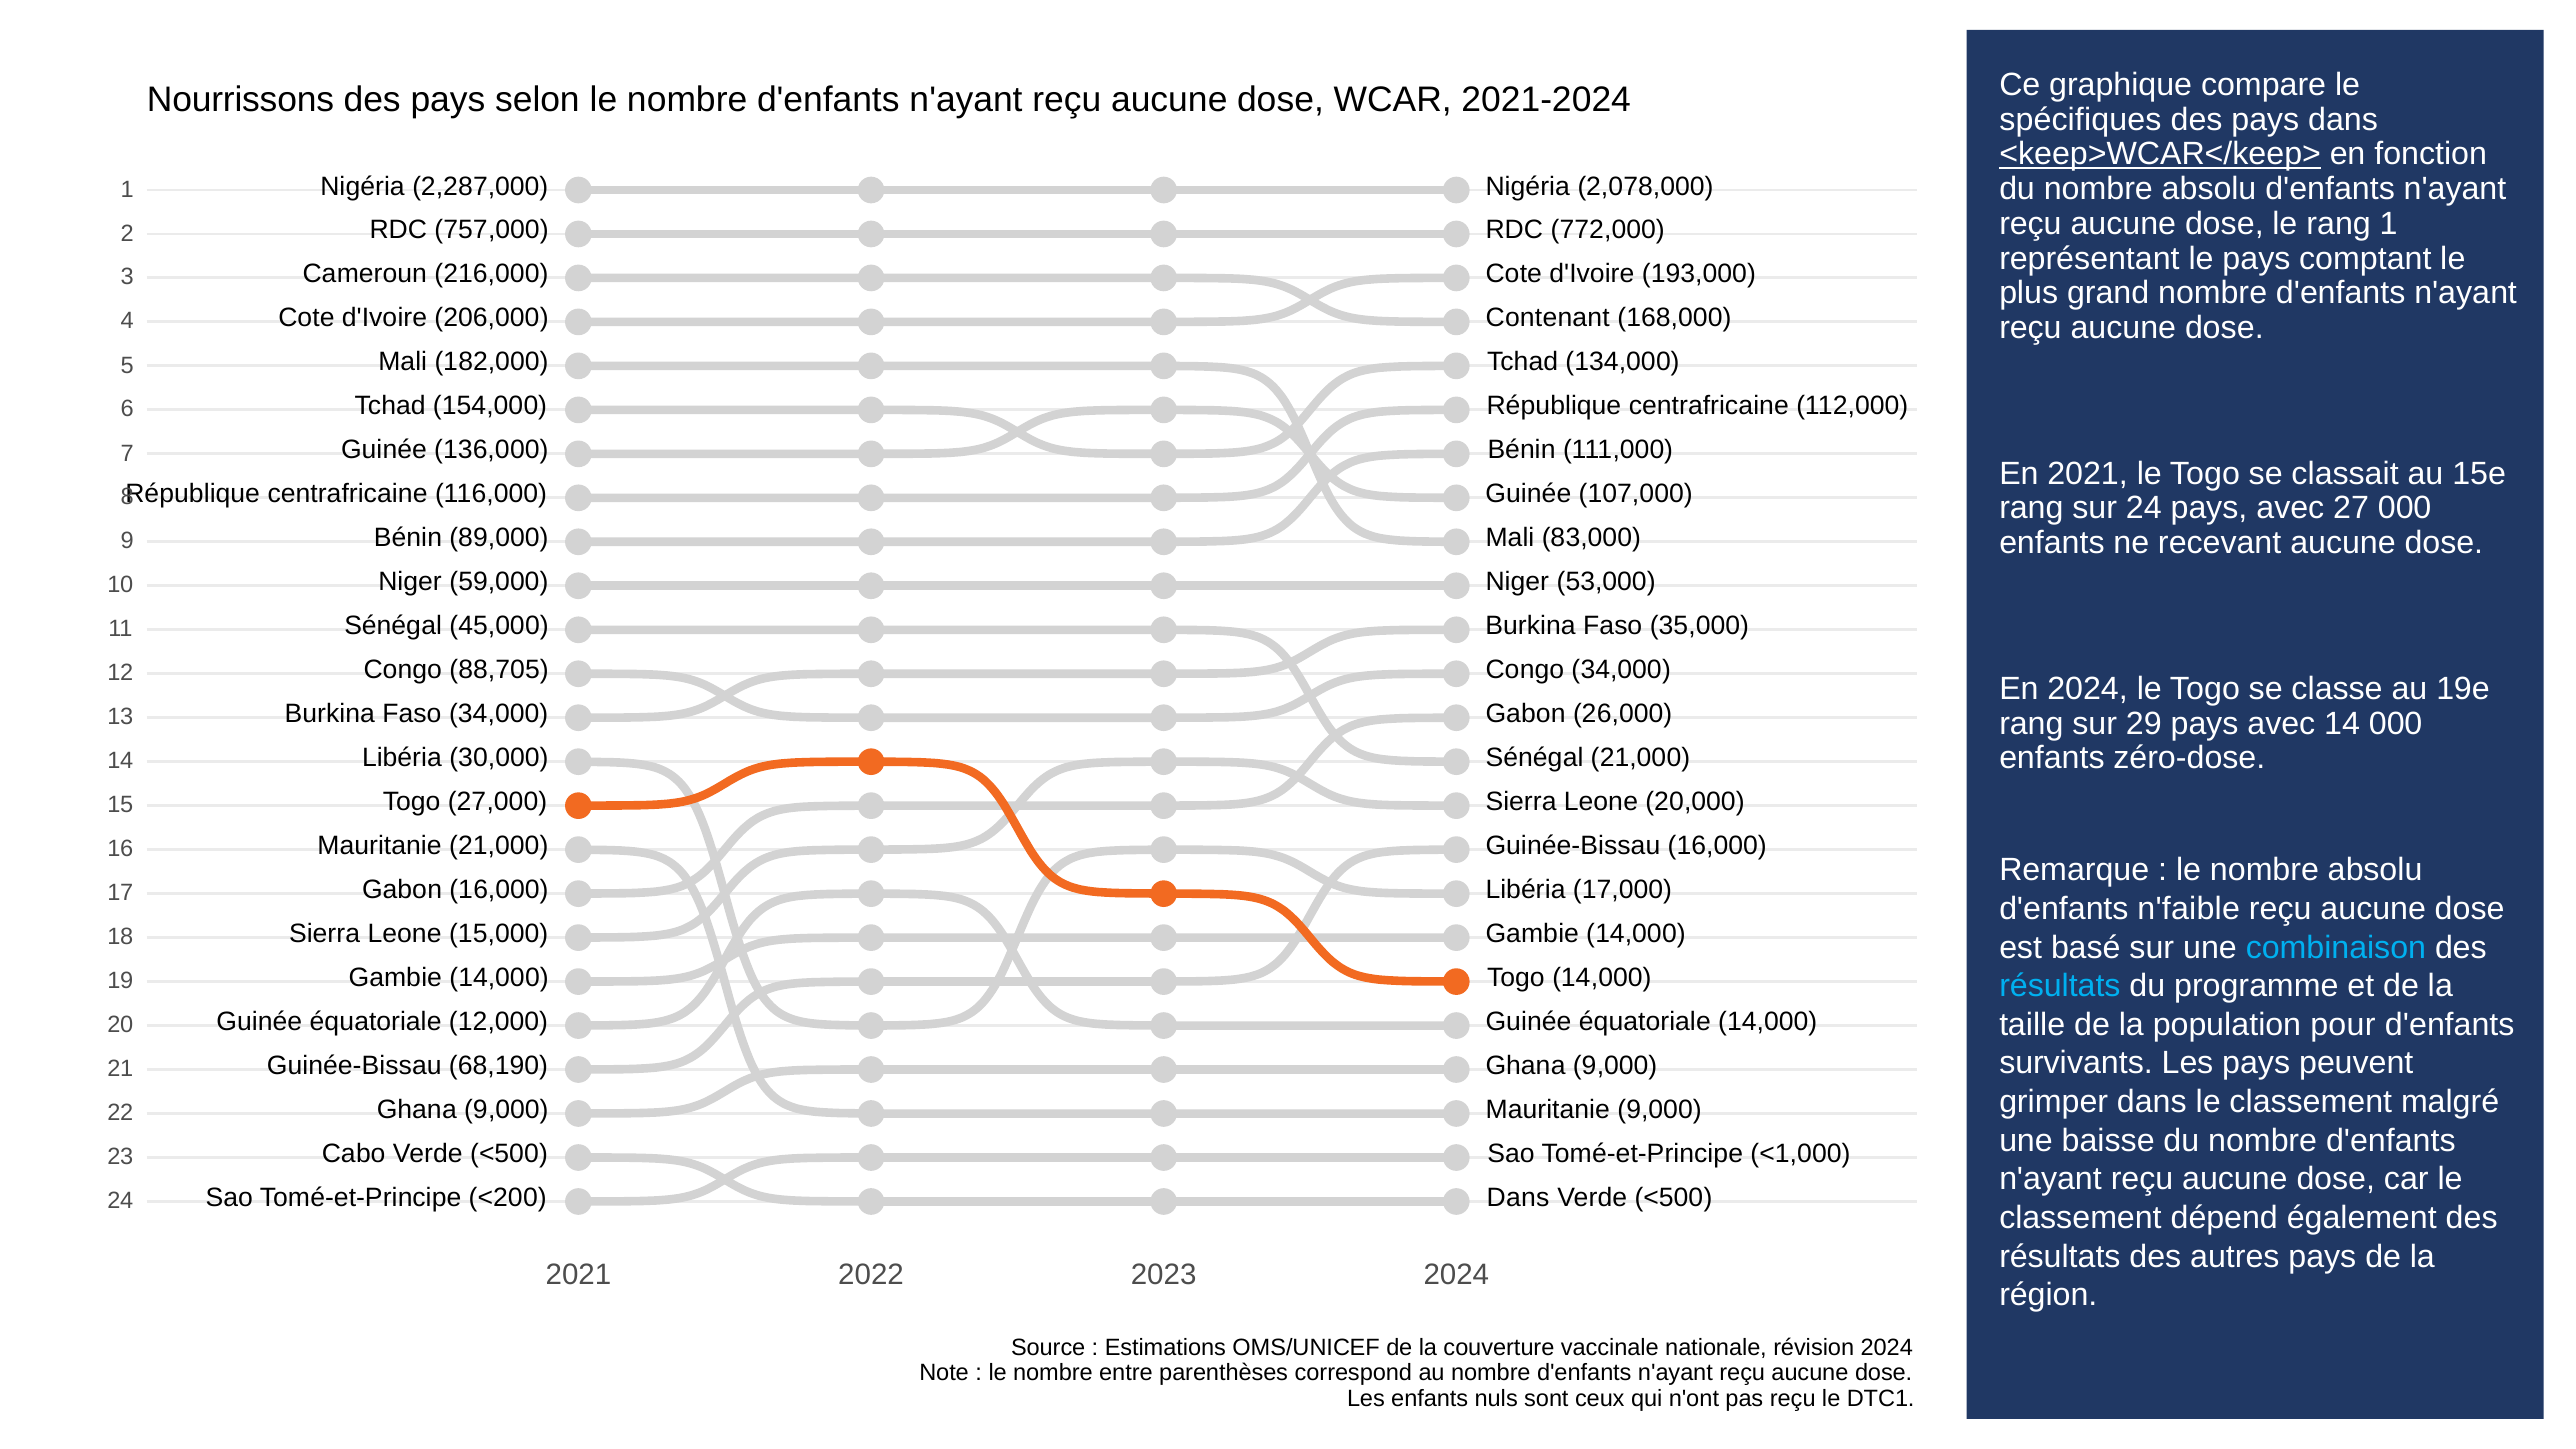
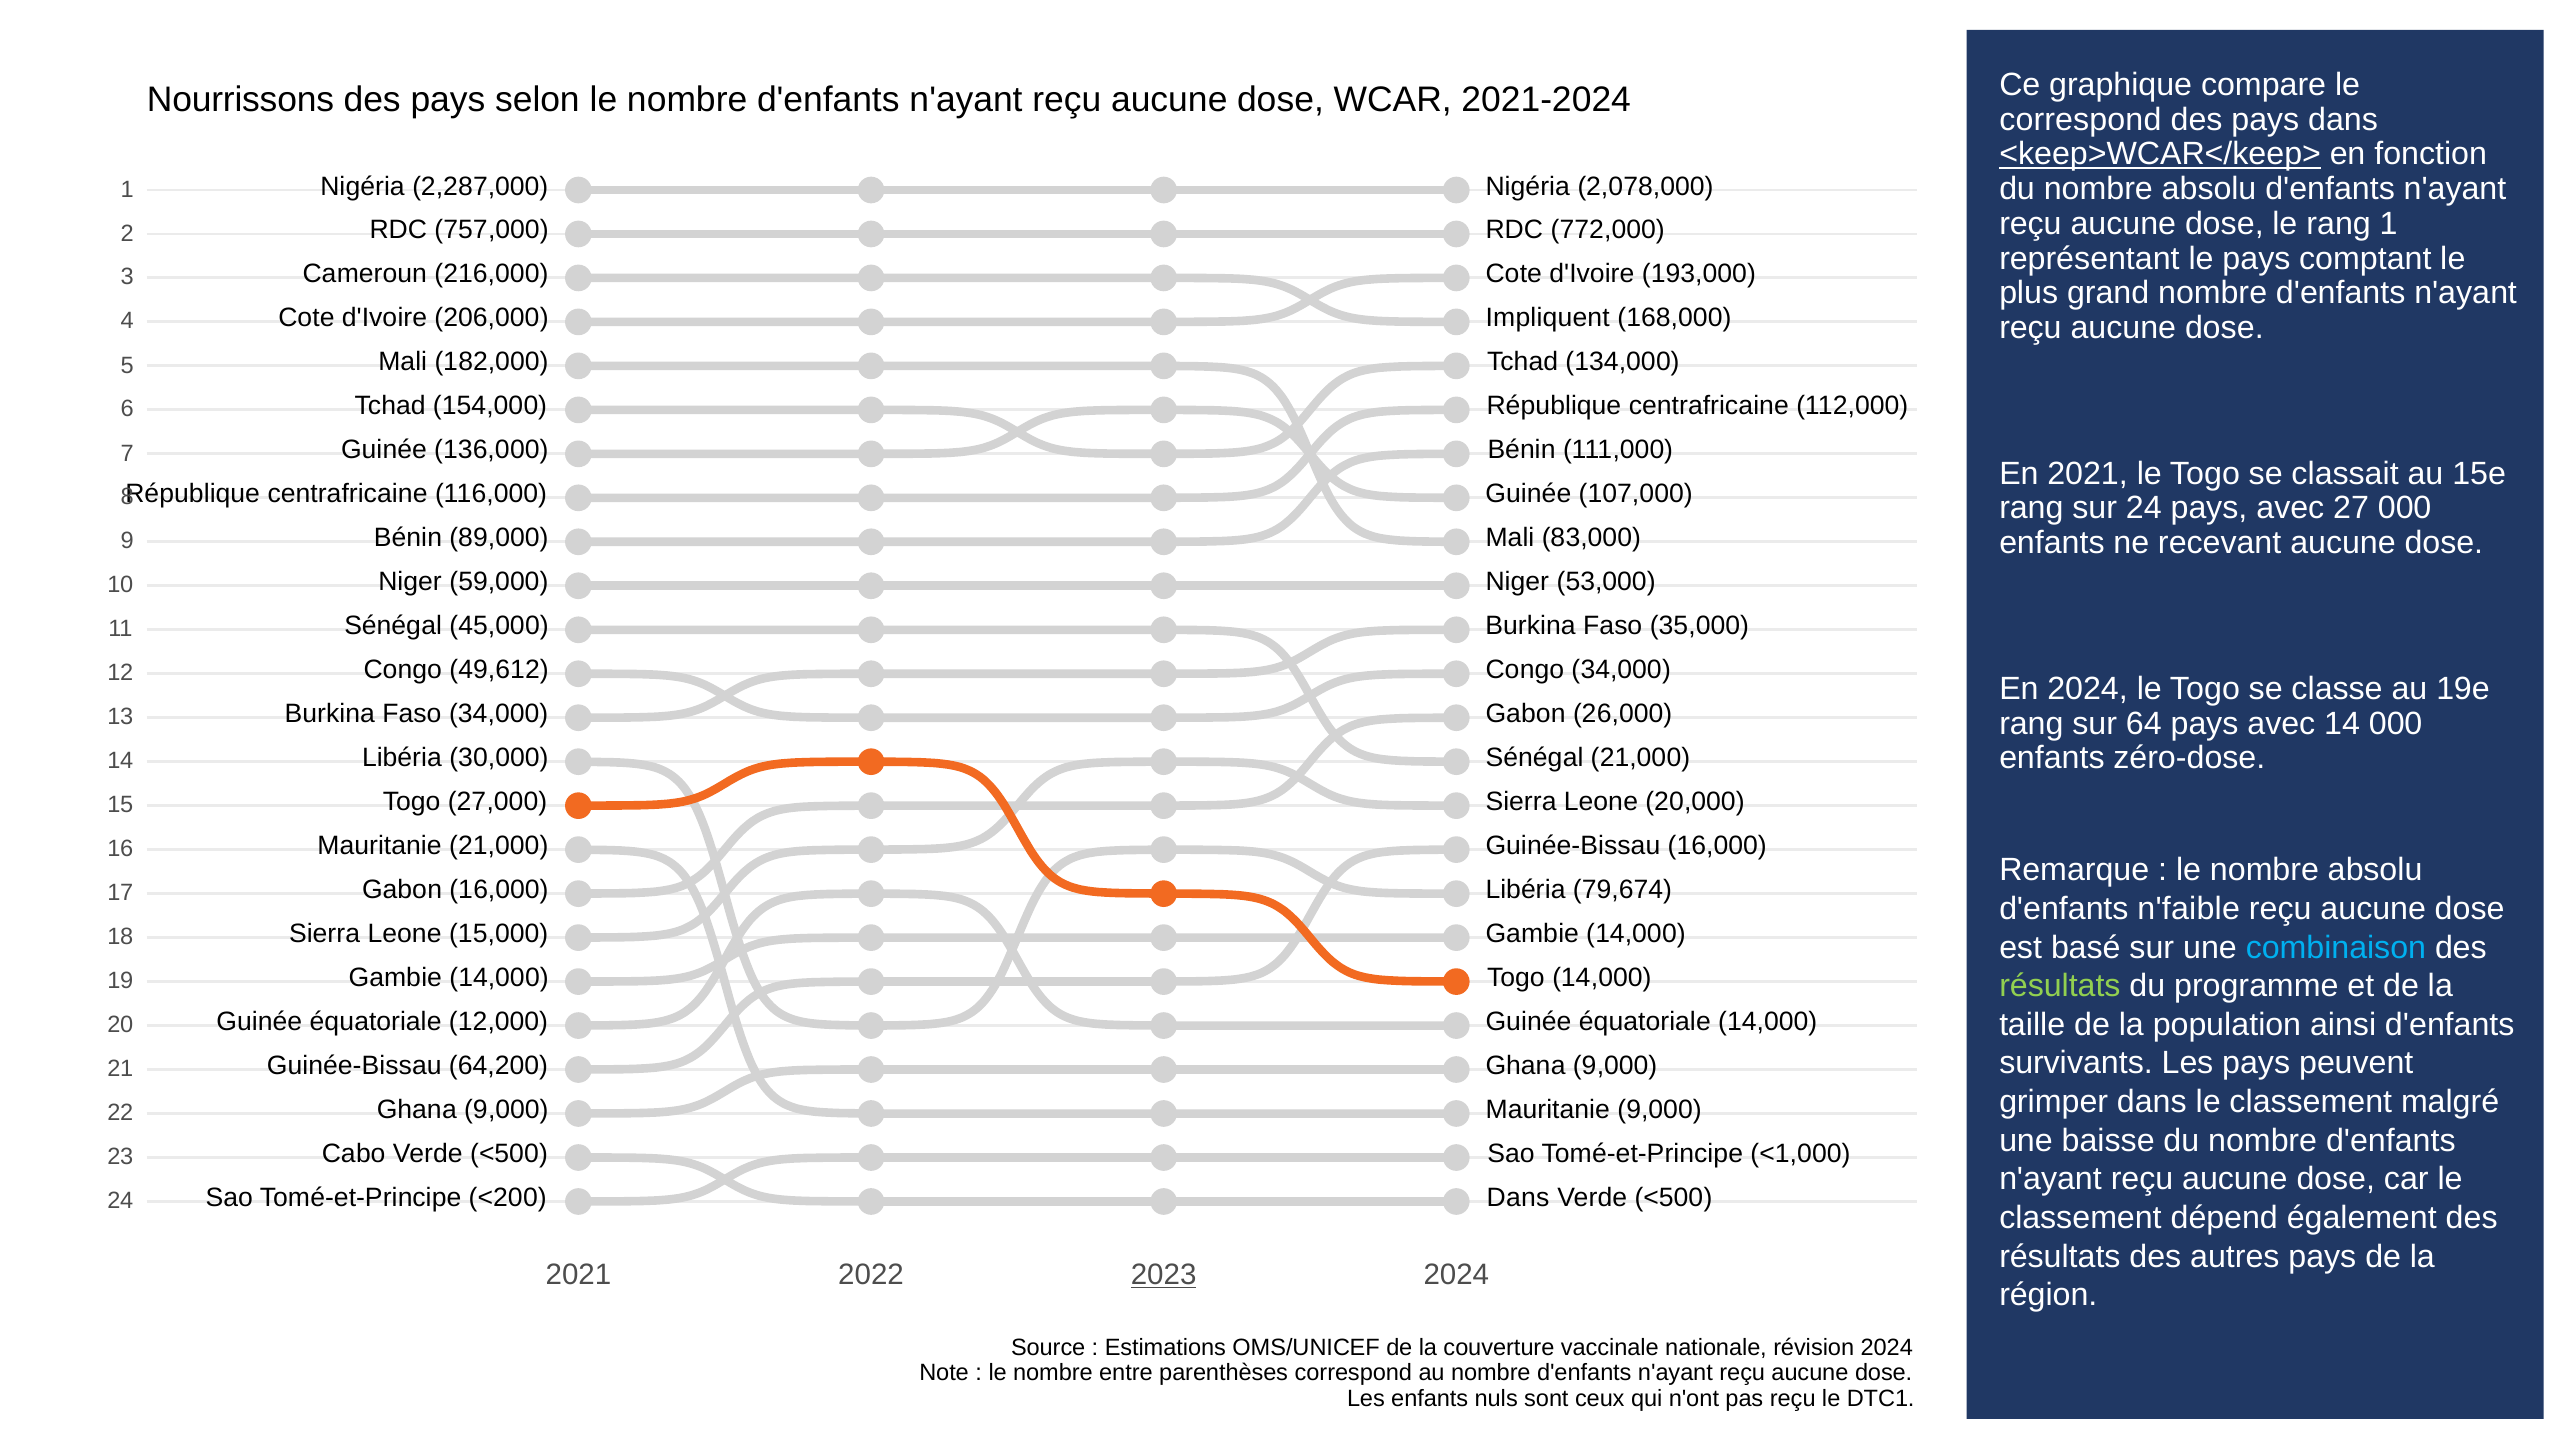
spécifiques: spécifiques -> correspond (2080, 119)
Contenant: Contenant -> Impliquent (1548, 318)
88,705: 88,705 -> 49,612 (499, 670)
29: 29 -> 64 (2144, 723)
17,000: 17,000 -> 79,674 (1623, 890)
résultats colour: light blue -> light green (2060, 986)
pour: pour -> ainsi (2343, 1025)
68,190: 68,190 -> 64,200 (499, 1066)
2023 underline: none -> present (1164, 1275)
